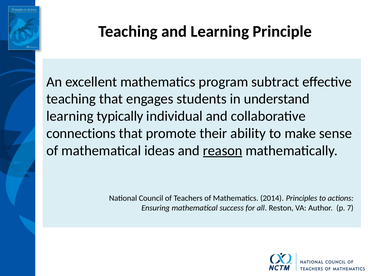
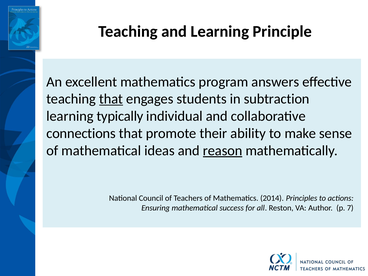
subtract: subtract -> answers (275, 82)
that underline: none -> present (111, 99)
understand: understand -> subtraction (277, 99)
